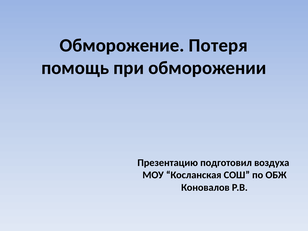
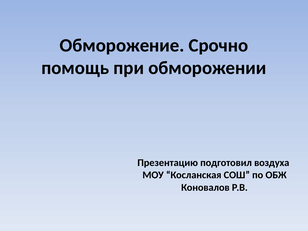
Потеря: Потеря -> Срочно (218, 45)
